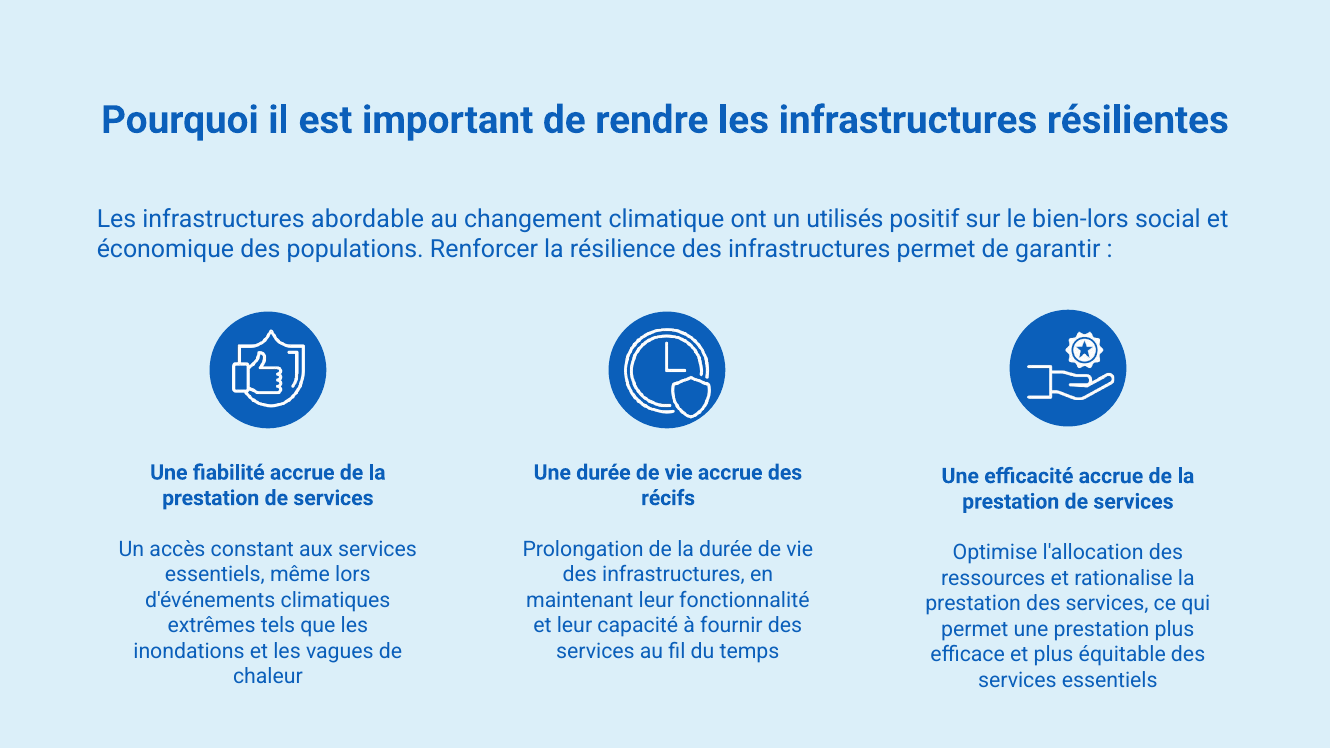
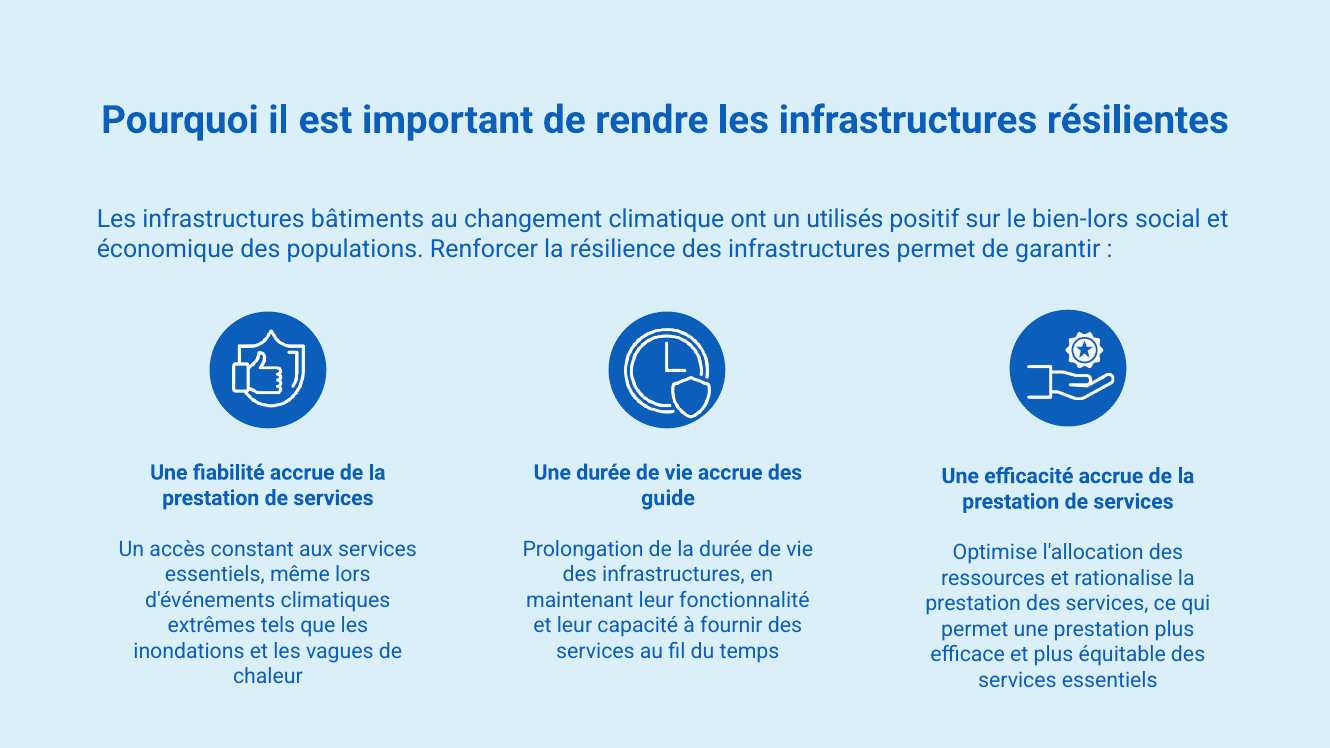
abordable: abordable -> bâtiments (368, 219)
récifs: récifs -> guide (668, 498)
